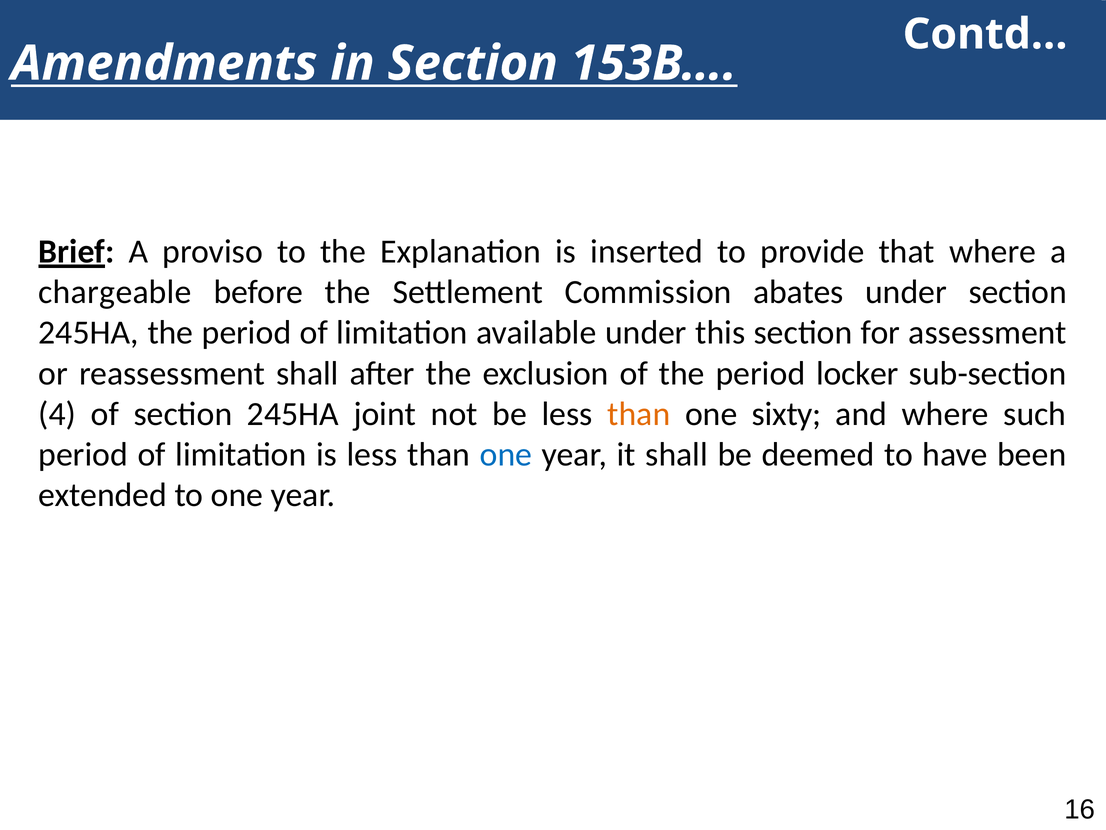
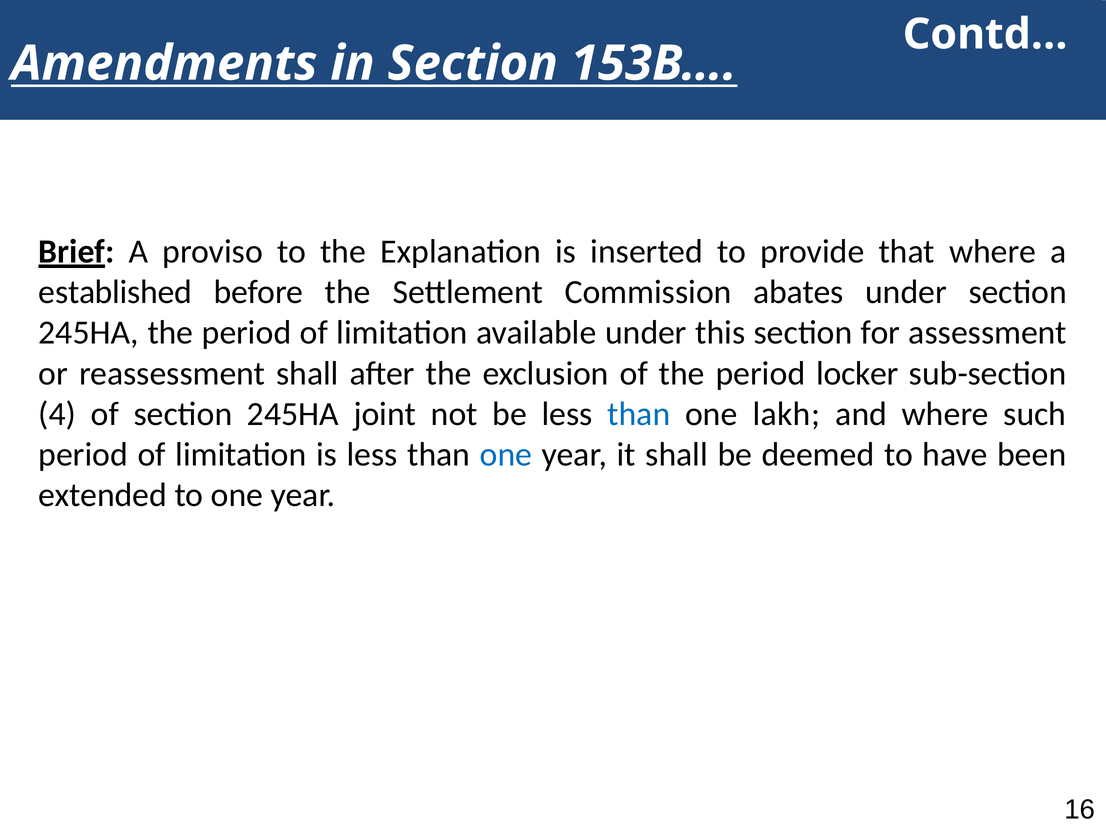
chargeable: chargeable -> established (115, 292)
than colour: orange -> blue (639, 414)
sixty: sixty -> lakh (786, 414)
